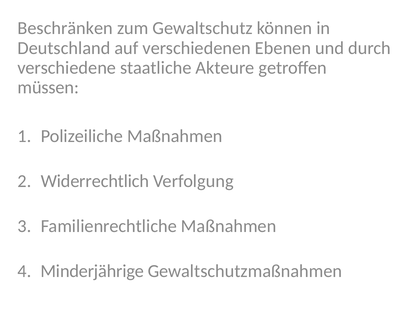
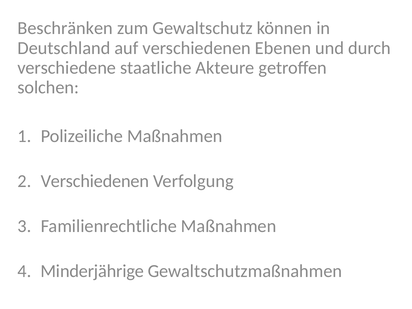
müssen: müssen -> solchen (48, 88)
Widerrechtlich: Widerrechtlich -> Verschiedenen (95, 181)
